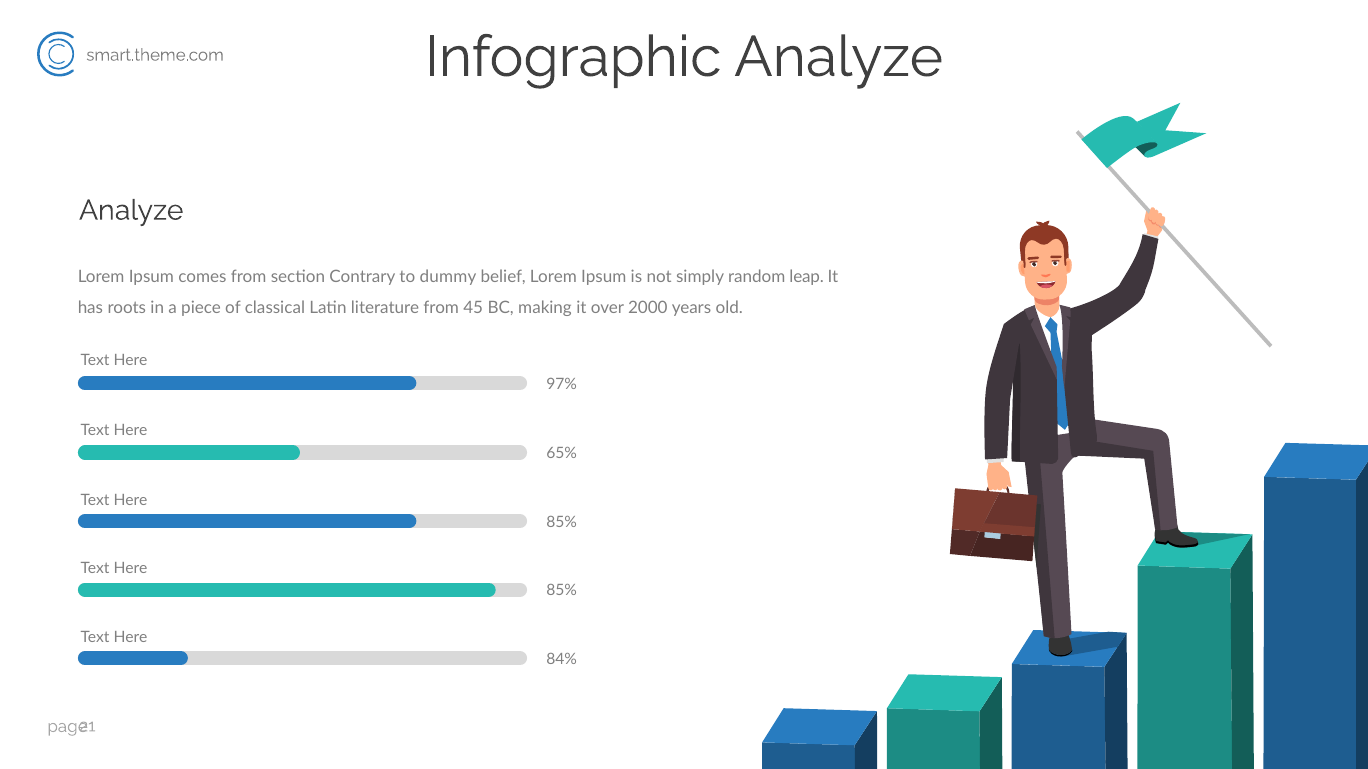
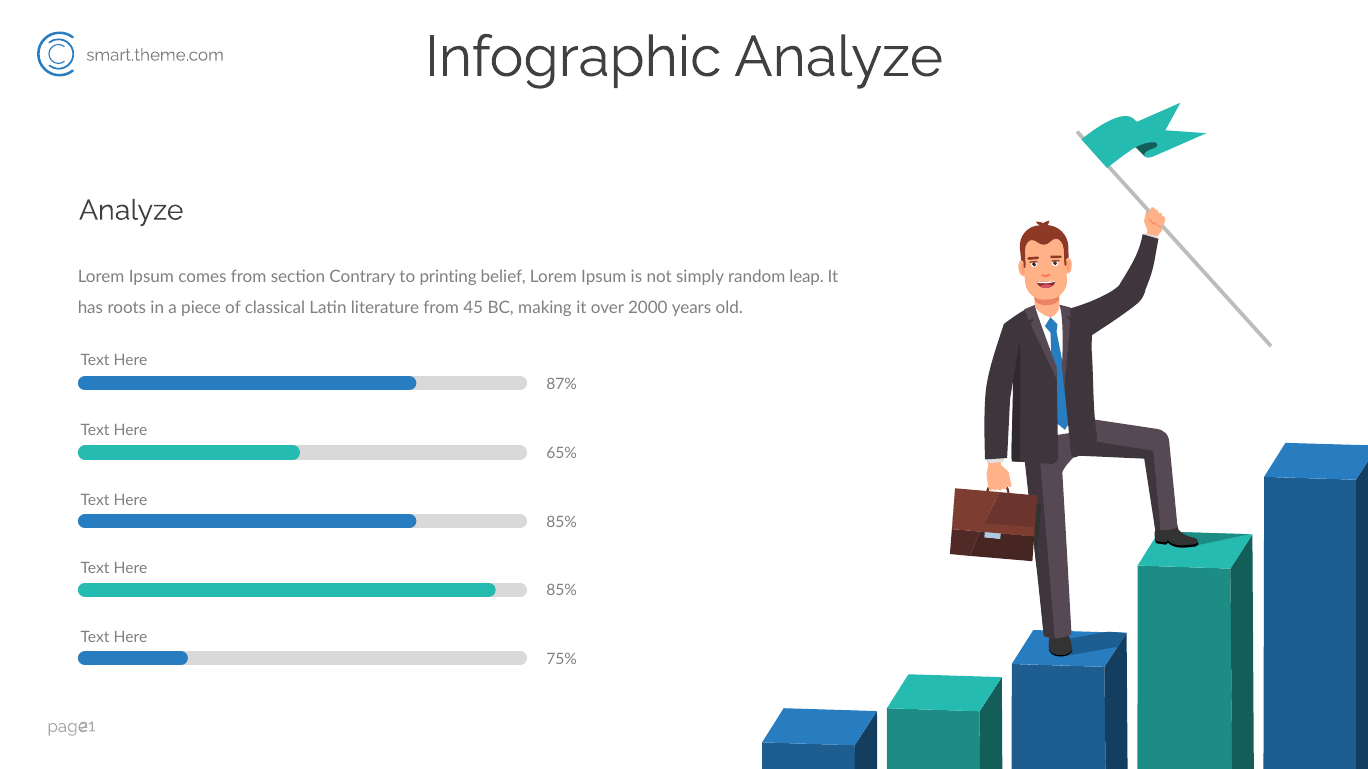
dummy: dummy -> printing (448, 277)
97%: 97% -> 87% (562, 384)
84%: 84% -> 75% (562, 659)
